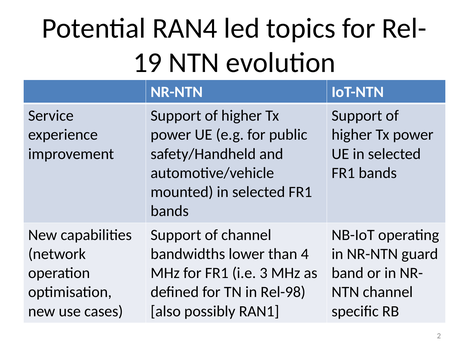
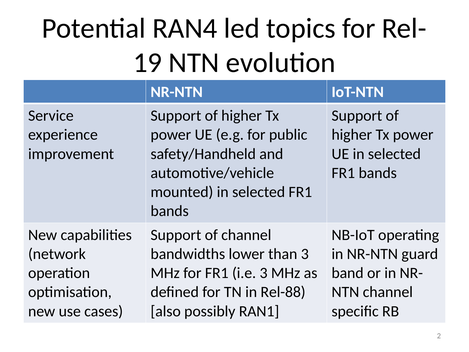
than 4: 4 -> 3 (305, 254)
Rel-98: Rel-98 -> Rel-88 (283, 292)
